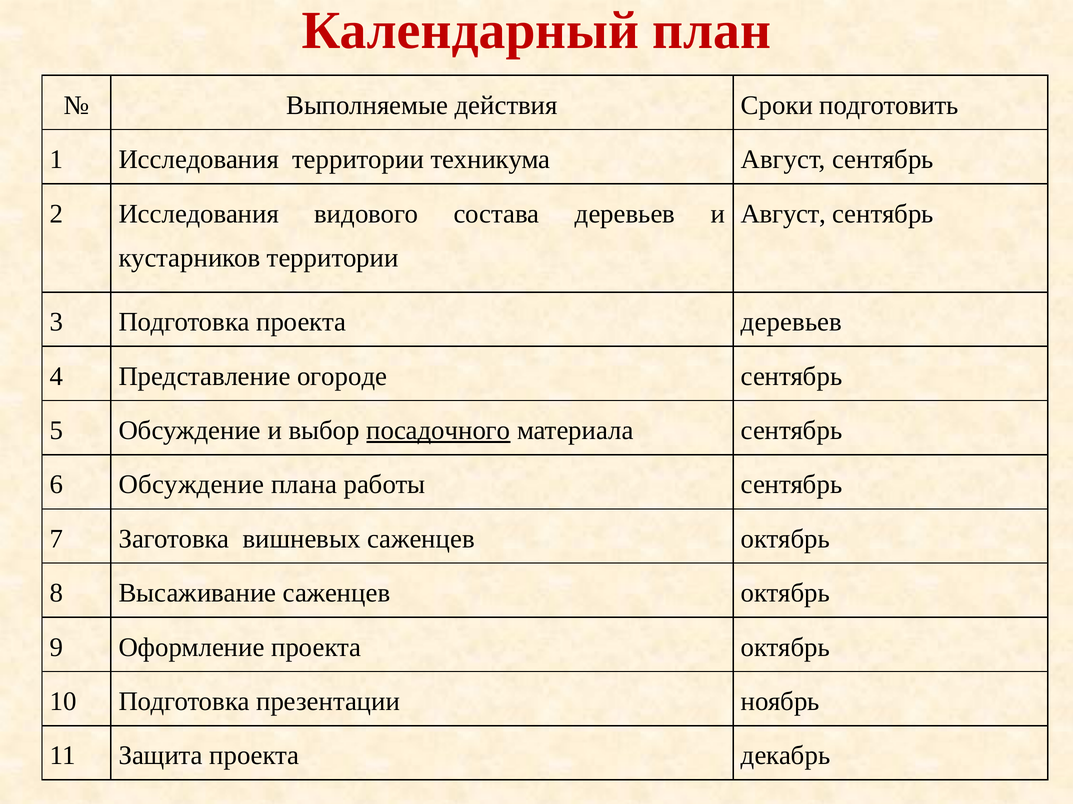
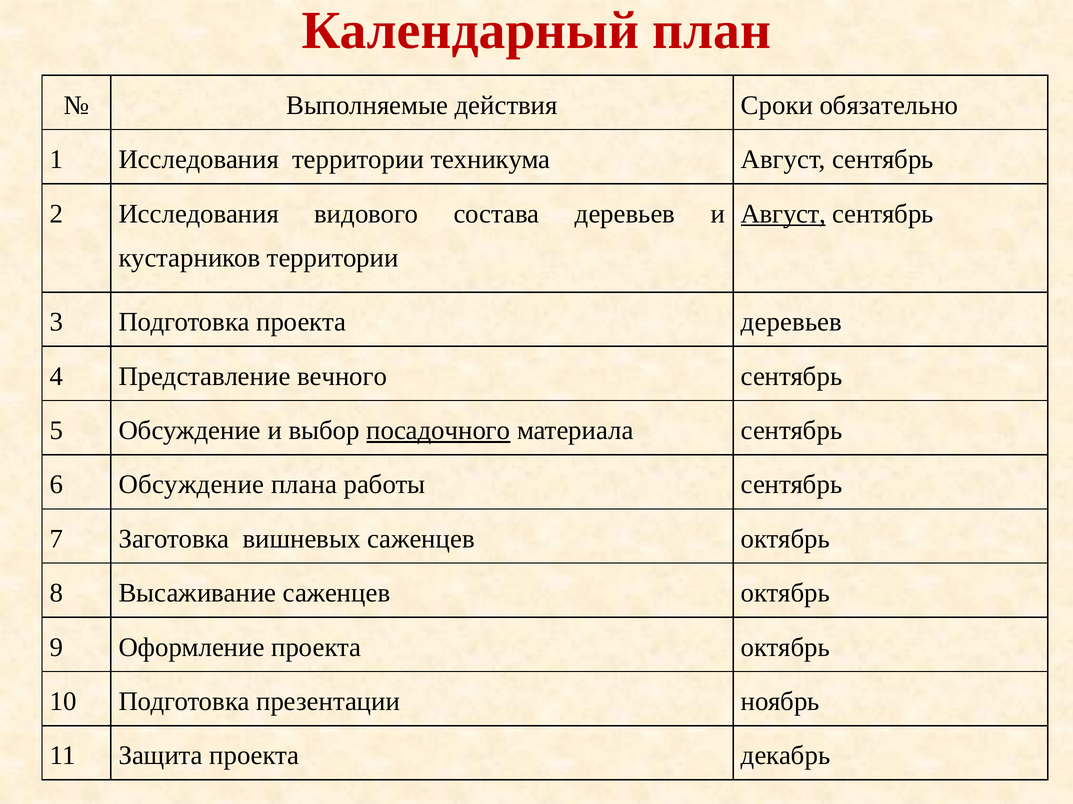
подготовить: подготовить -> обязательно (889, 105)
Август underline: none -> present (783, 214)
огороде: огороде -> вечного (342, 377)
